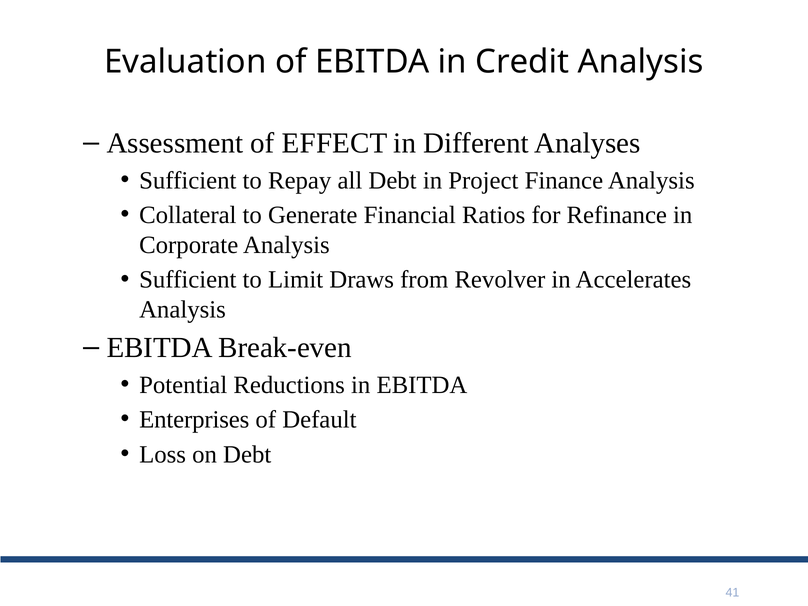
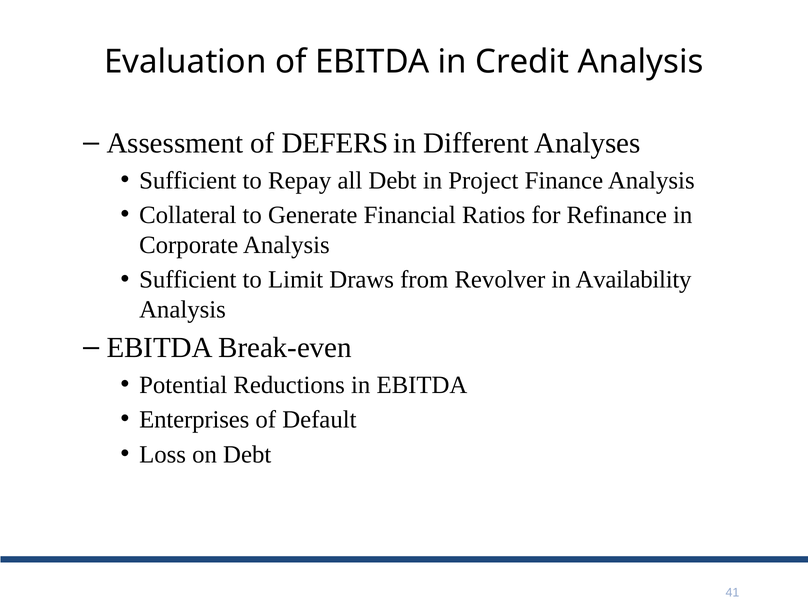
EFFECT: EFFECT -> DEFERS (335, 143)
Accelerates: Accelerates -> Availability (634, 280)
